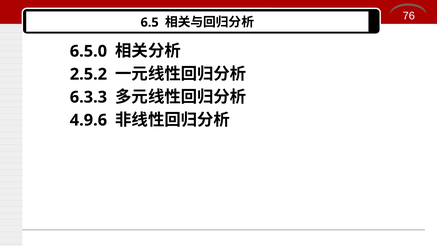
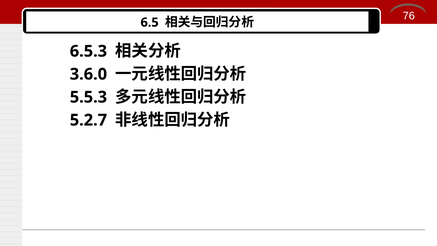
6.5.0: 6.5.0 -> 6.5.3 (88, 51)
2.5.2: 2.5.2 -> 3.6.0 (88, 74)
6.3.3: 6.3.3 -> 5.5.3 (88, 97)
4.9.6: 4.9.6 -> 5.2.7 (88, 120)
